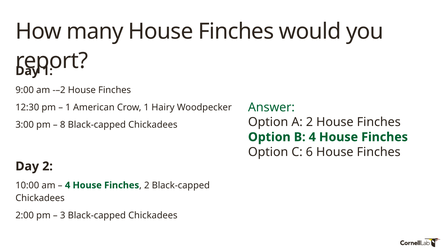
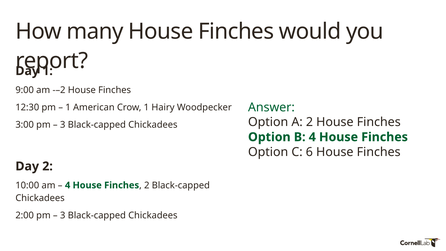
8: 8 -> 3 (63, 125)
